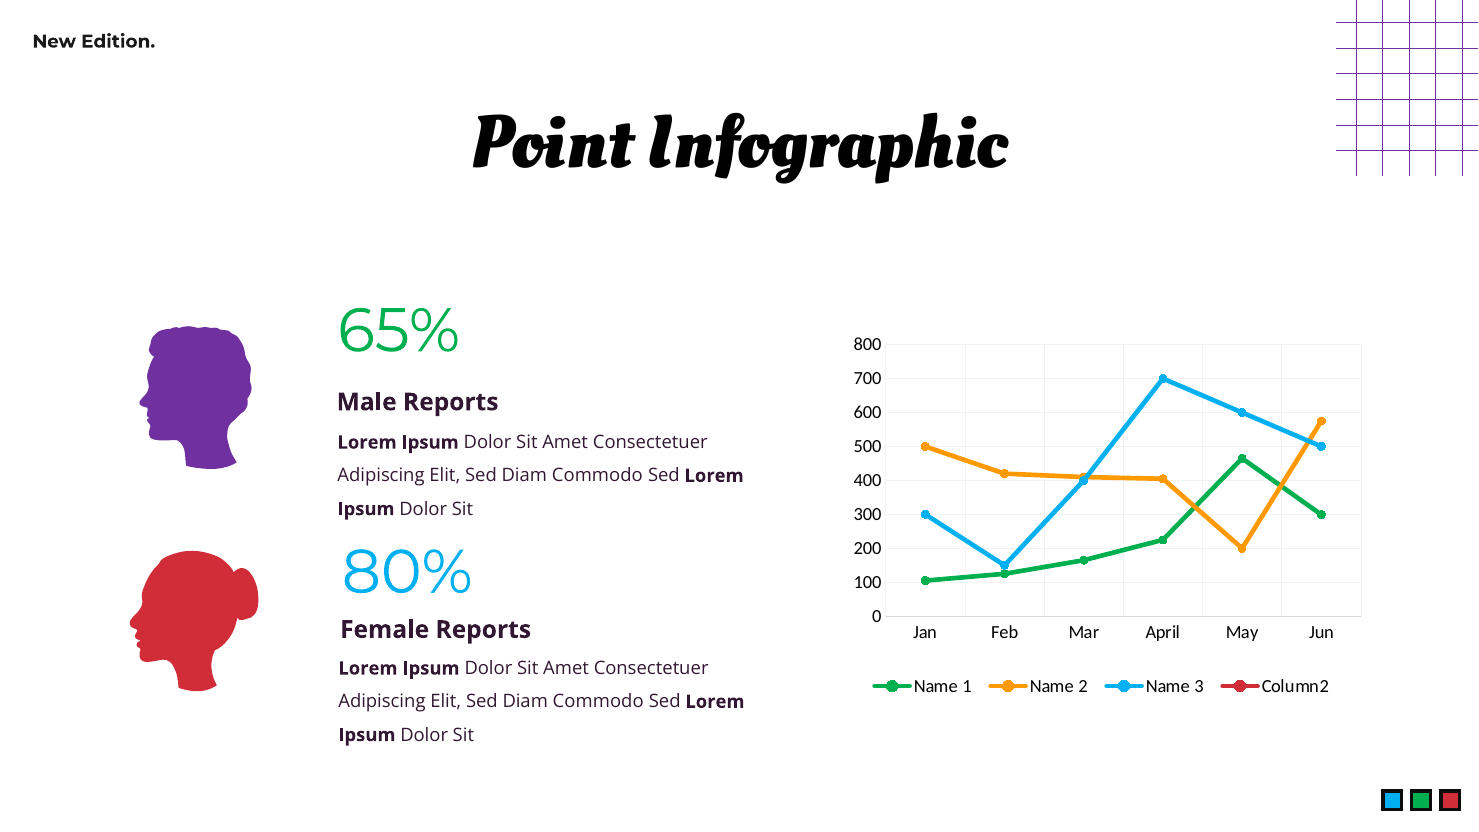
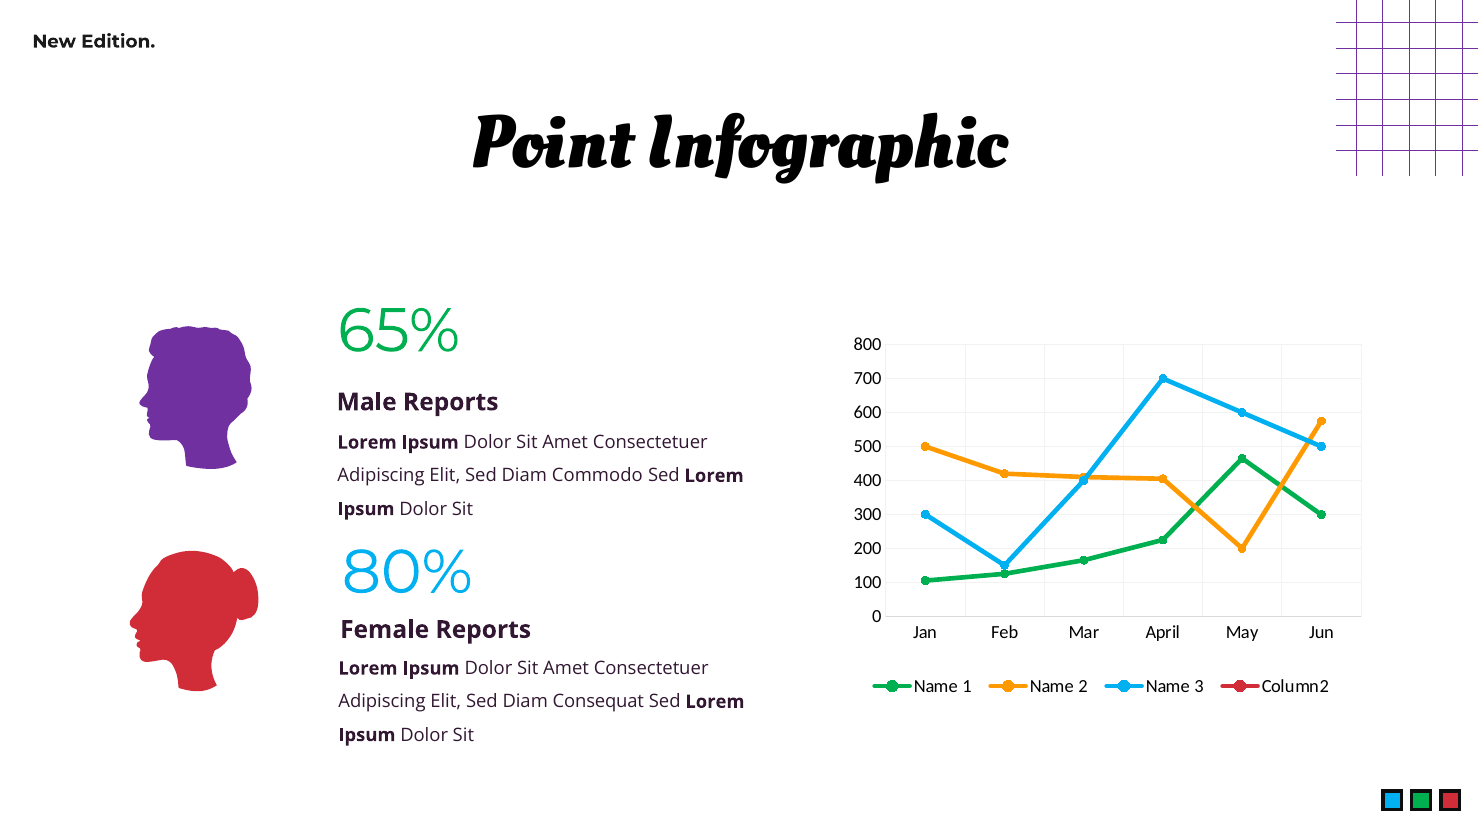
Commodo: Commodo -> Consequat (598, 702)
